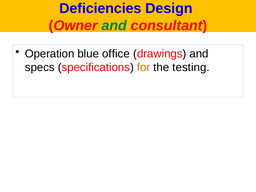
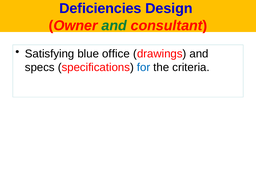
Operation: Operation -> Satisfying (50, 54)
for colour: orange -> blue (144, 67)
testing: testing -> criteria (191, 67)
